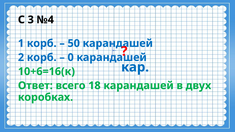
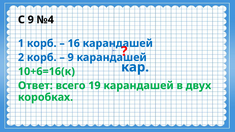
С 3: 3 -> 9 (31, 20)
50: 50 -> 16 (74, 43)
0: 0 -> 9 (71, 57)
18: 18 -> 19 (94, 86)
